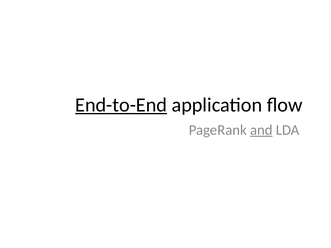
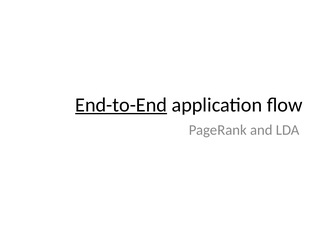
and underline: present -> none (261, 130)
